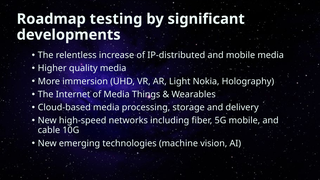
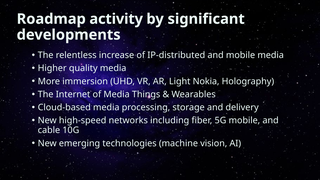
testing: testing -> activity (116, 19)
